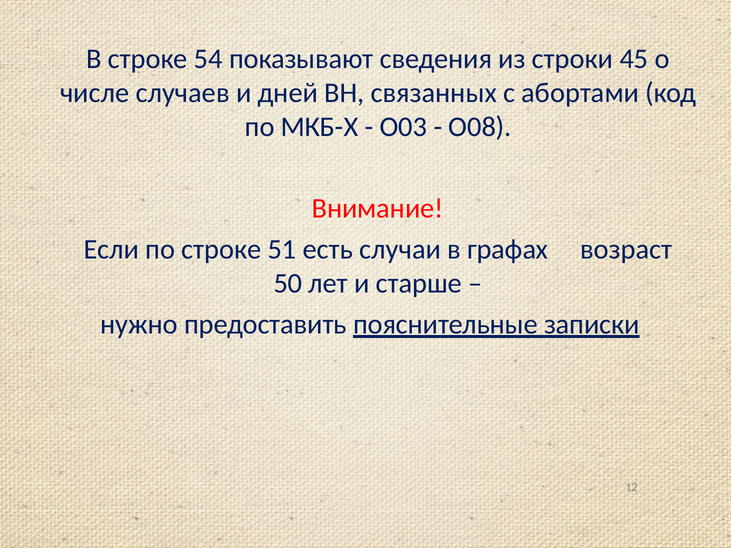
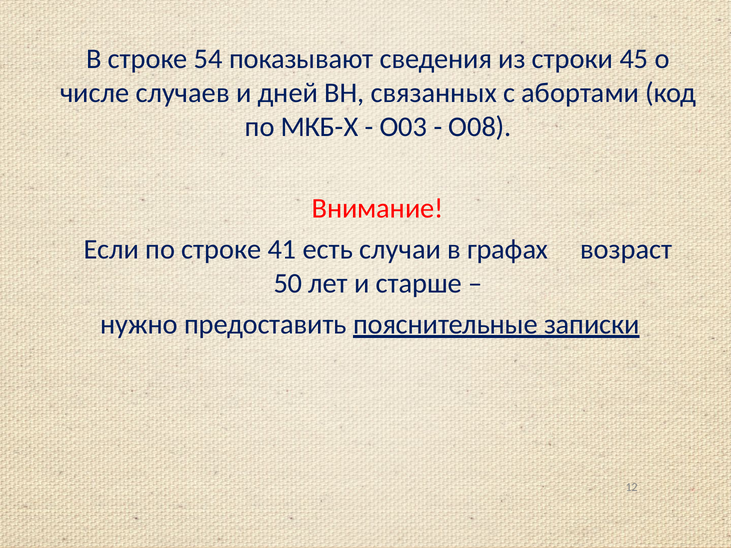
51: 51 -> 41 (282, 249)
